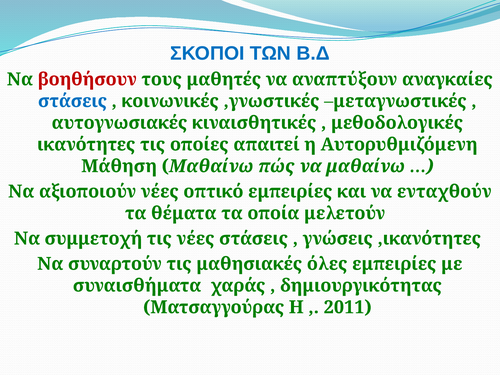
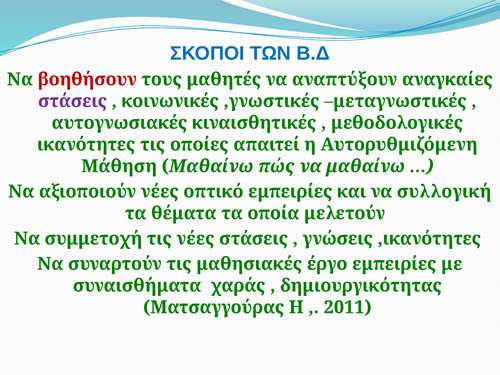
στάσεις colour: blue -> purple (72, 101)
ενταχθούν: ενταχθούν -> συλλογική (444, 192)
όλες: όλες -> έργο (327, 264)
